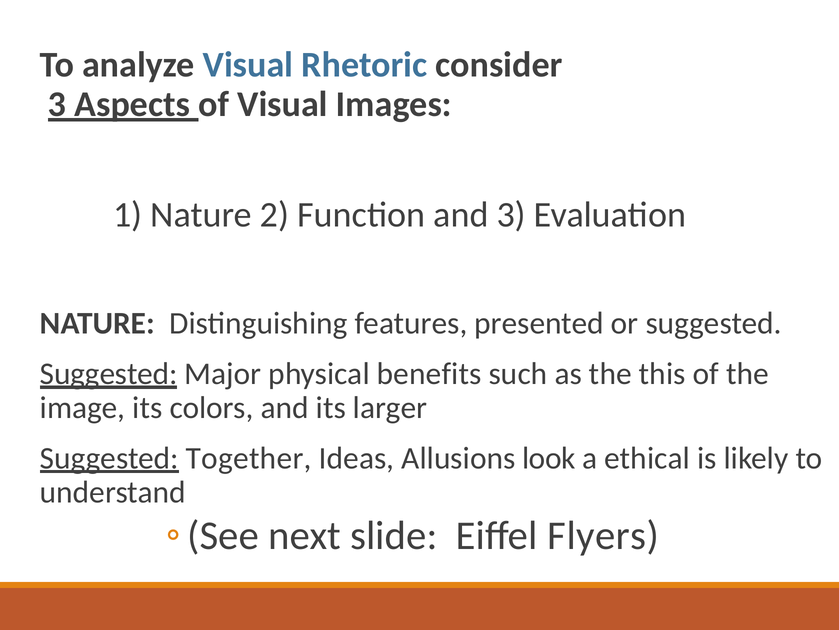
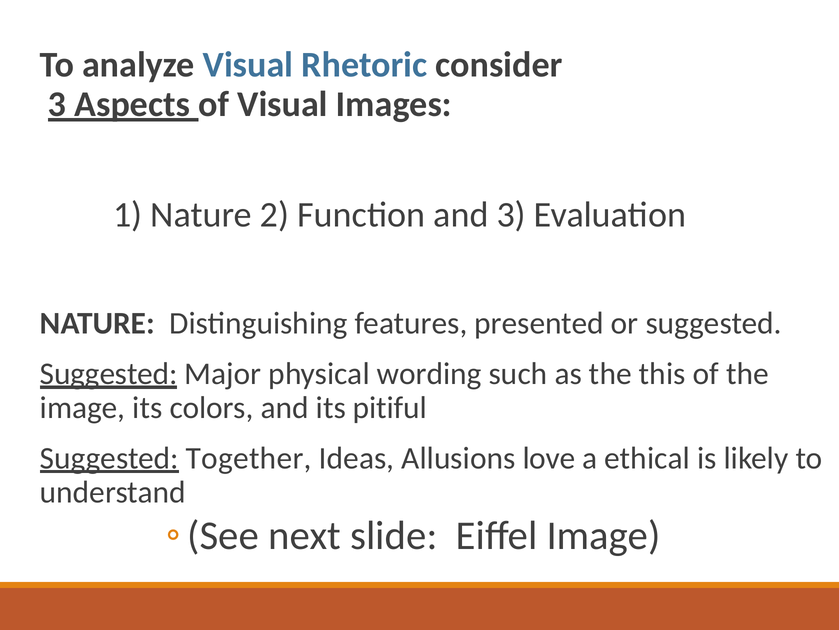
benefits: benefits -> wording (429, 373)
larger: larger -> pitiful (390, 407)
look: look -> love (549, 458)
Eiffel Flyers: Flyers -> Image (604, 535)
